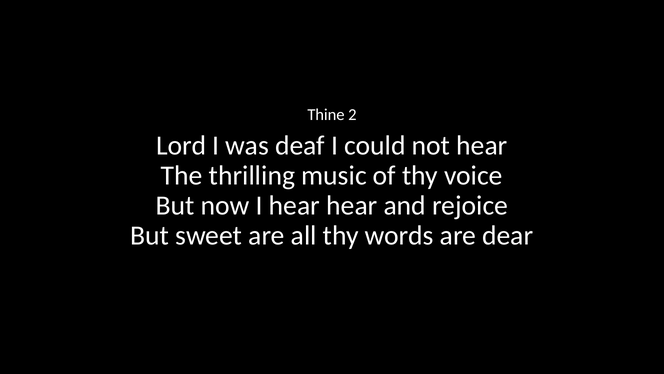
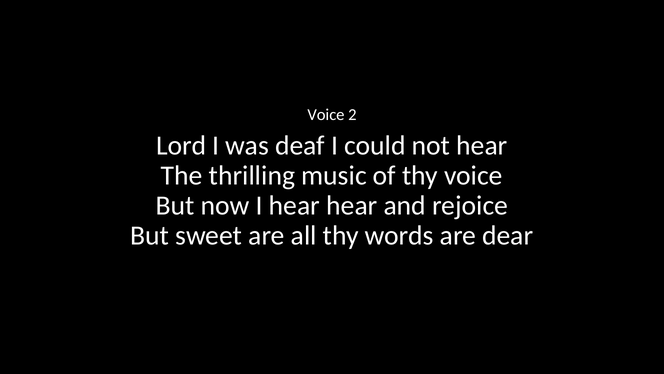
Thine: Thine -> Voice (326, 115)
